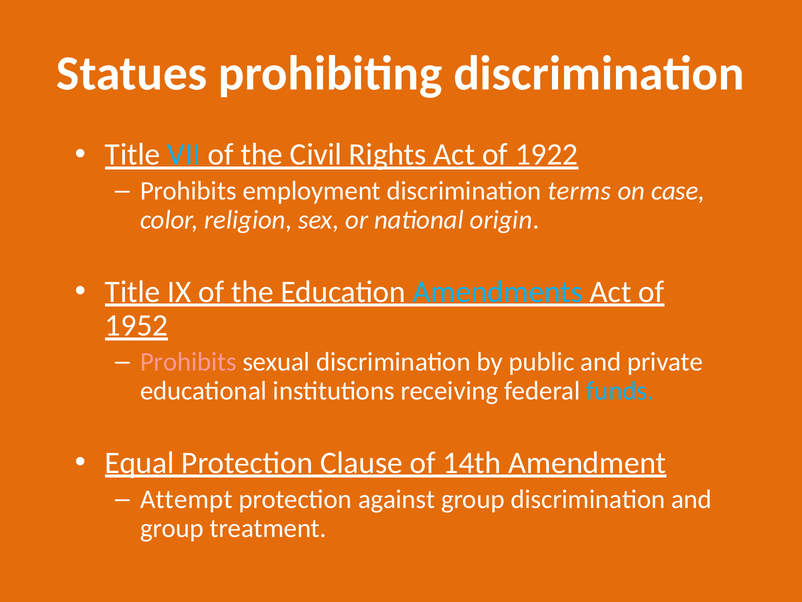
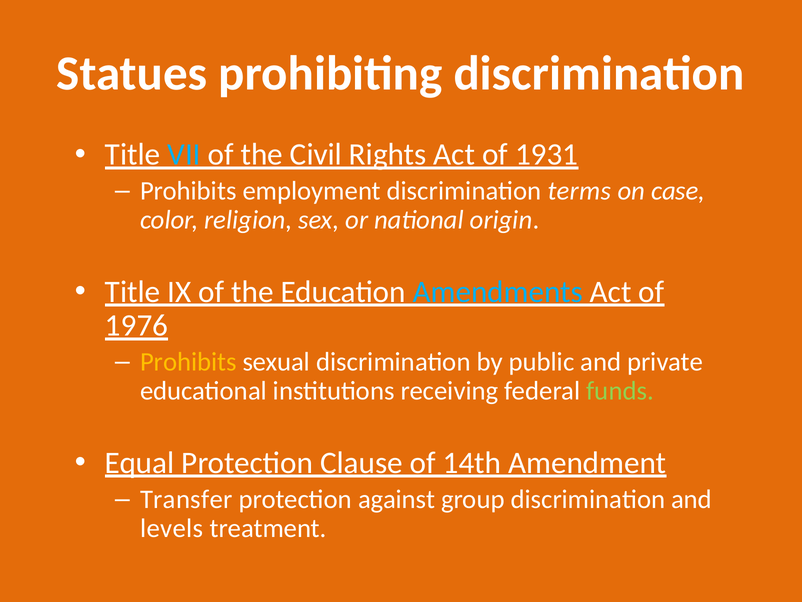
1922: 1922 -> 1931 (547, 154)
1952: 1952 -> 1976 (137, 325)
Prohibits colour: pink -> yellow (188, 362)
funds colour: light blue -> light green (620, 391)
Attempt: Attempt -> Transfer (186, 499)
group: group -> levels (172, 528)
